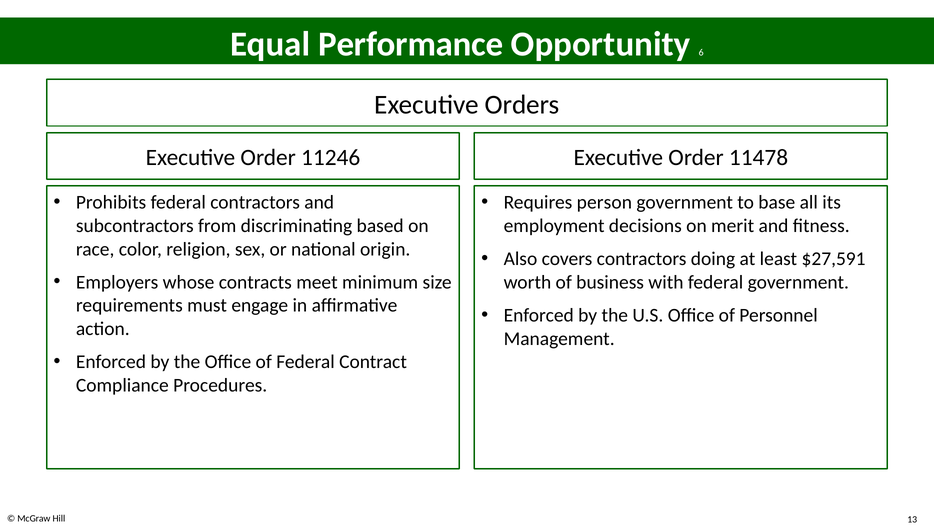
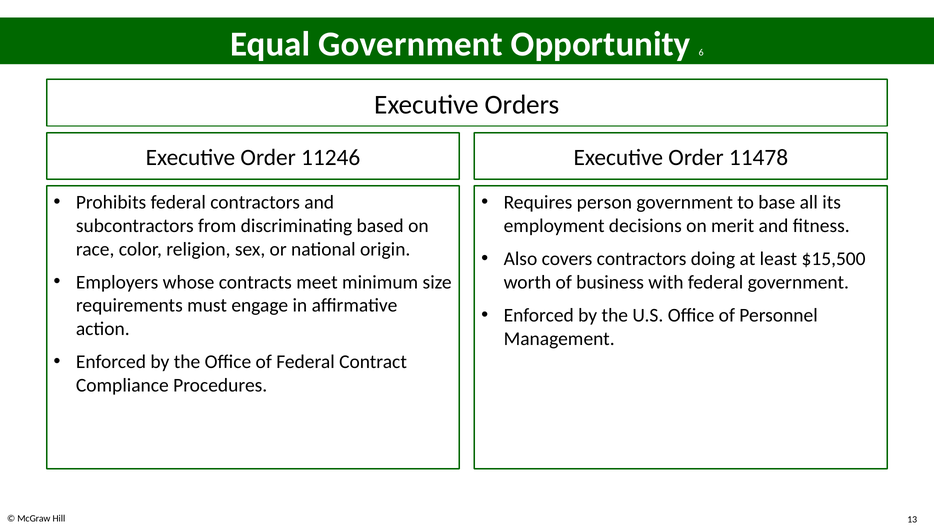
Equal Performance: Performance -> Government (411, 44)
$27,591: $27,591 -> $15,500 (834, 259)
